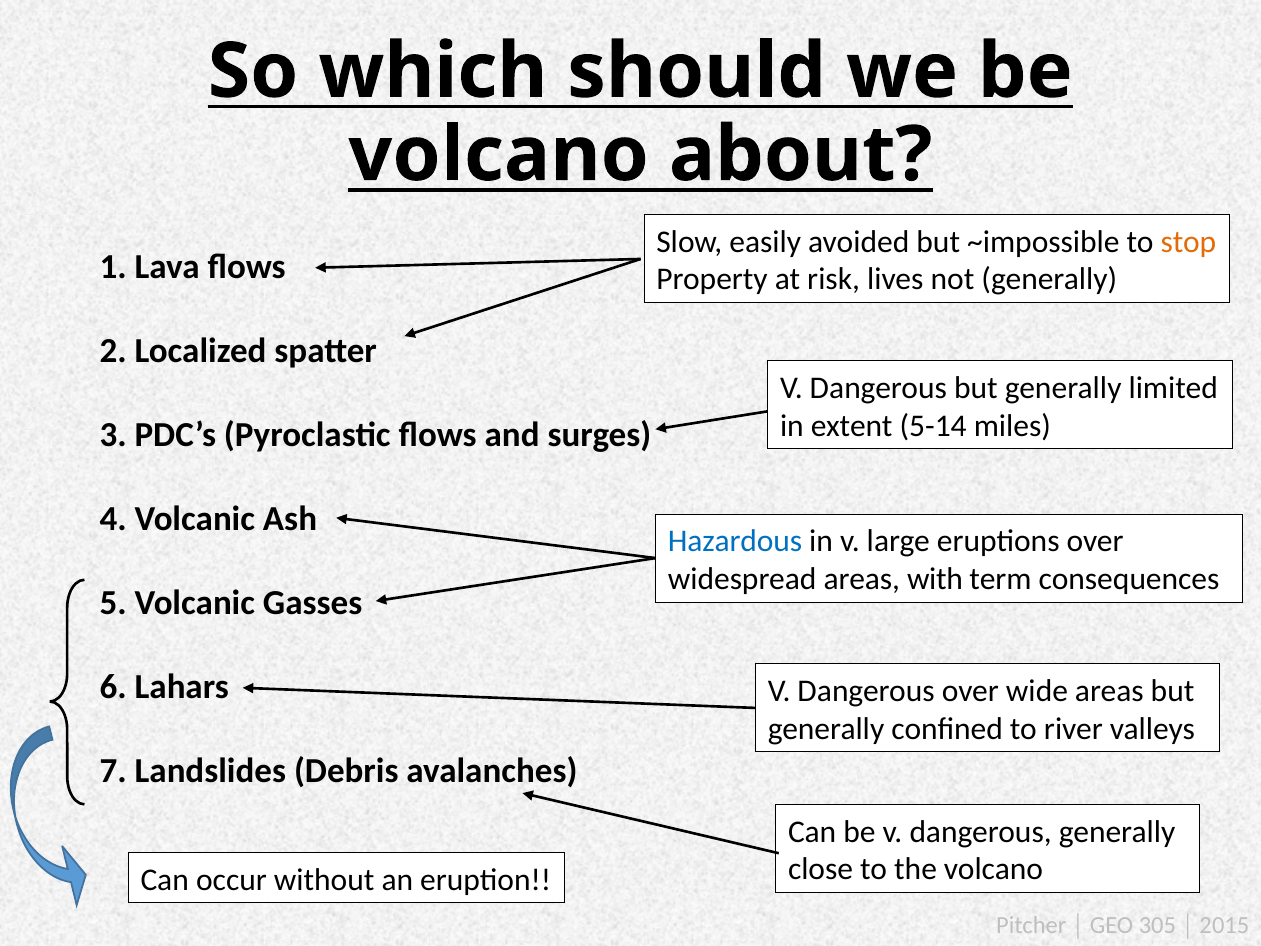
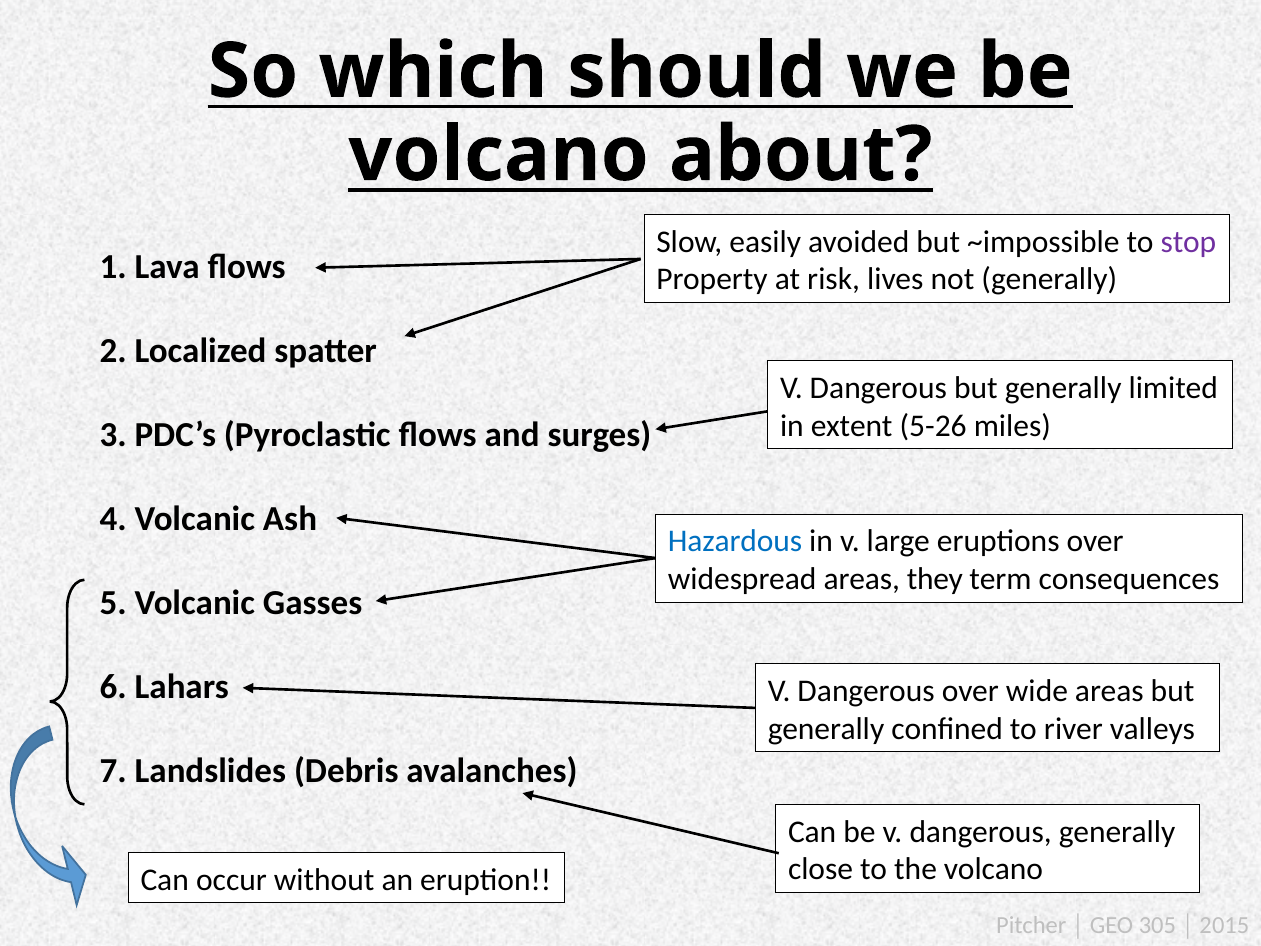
stop colour: orange -> purple (1188, 242)
5-14: 5-14 -> 5-26 (933, 426)
with: with -> they (935, 579)
